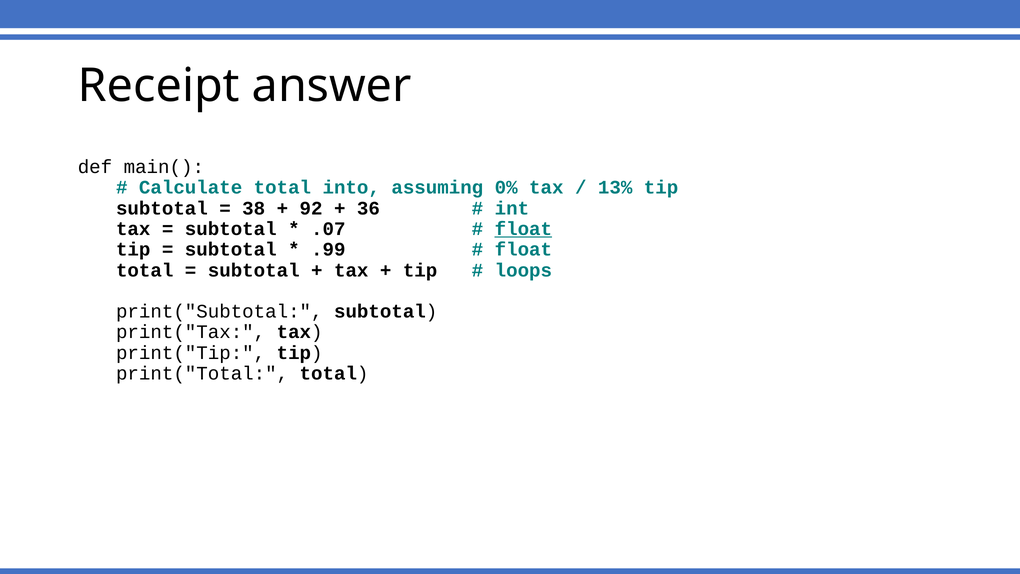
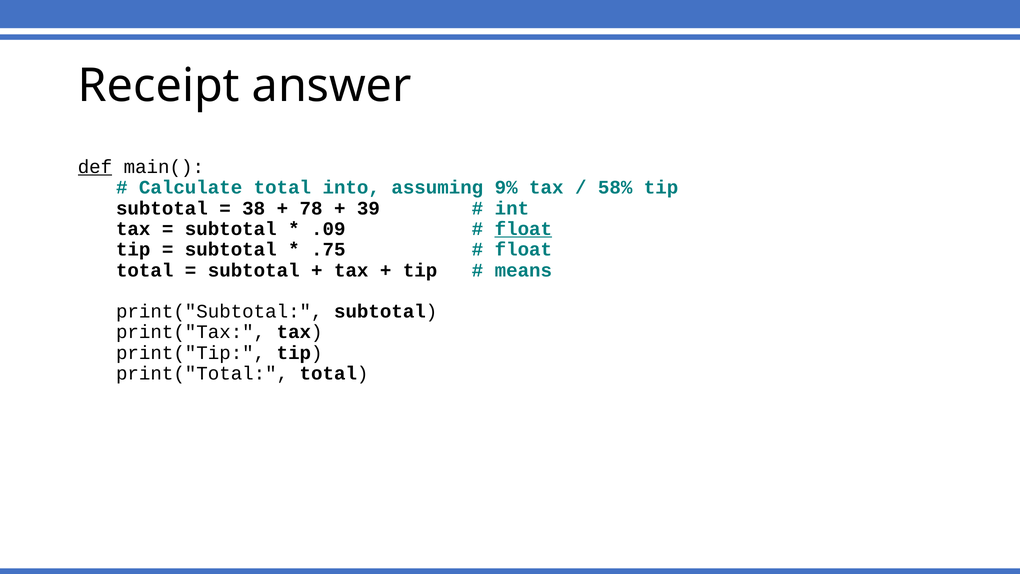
def underline: none -> present (95, 167)
0%: 0% -> 9% (506, 187)
13%: 13% -> 58% (615, 187)
92: 92 -> 78 (311, 208)
36: 36 -> 39 (368, 208)
.07: .07 -> .09 (328, 229)
.99: .99 -> .75 (328, 249)
loops: loops -> means (523, 270)
